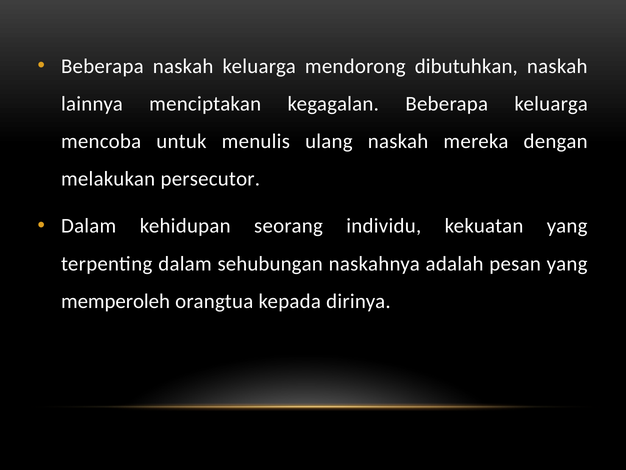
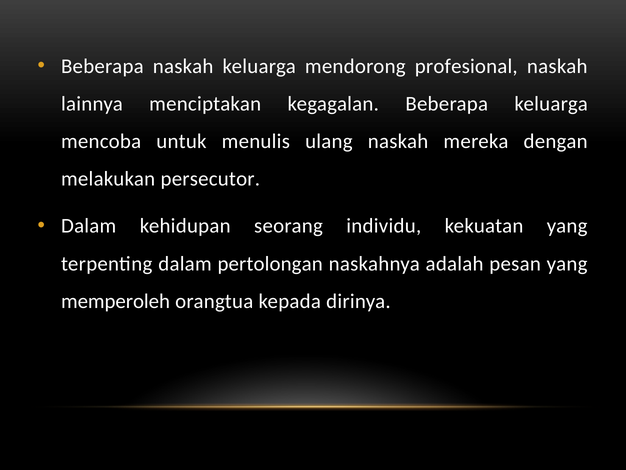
dibutuhkan: dibutuhkan -> profesional (466, 66)
sehubungan: sehubungan -> pertolongan (270, 263)
